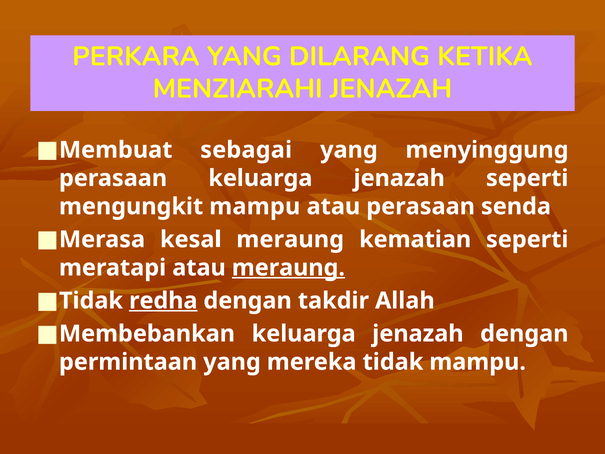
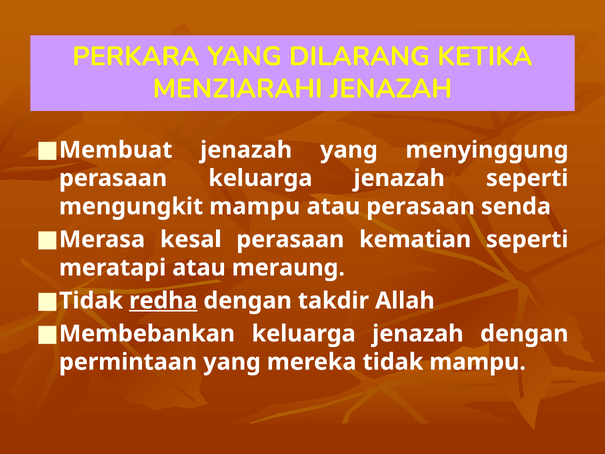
Membuat sebagai: sebagai -> jenazah (246, 150)
kesal meraung: meraung -> perasaan (290, 239)
meraung underline: present -> none (288, 268)
